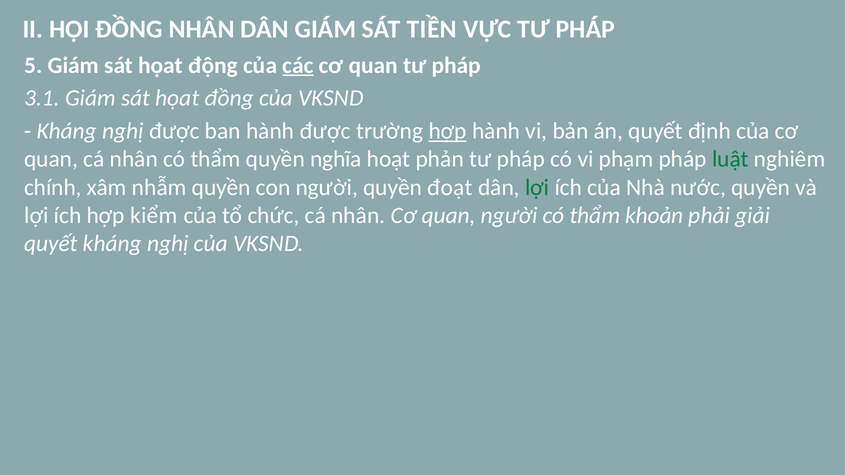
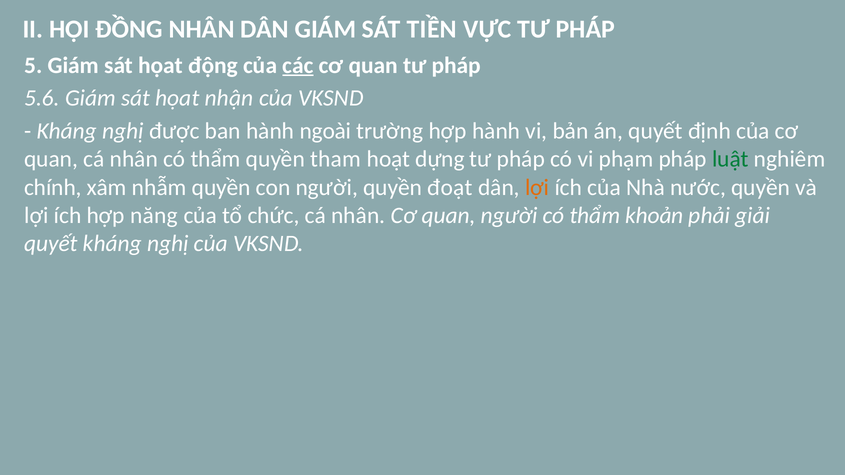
3.1: 3.1 -> 5.6 (42, 98)
họat đồng: đồng -> nhận (229, 98)
hành được: được -> ngoài (325, 131)
hợp underline: present -> none (448, 131)
nghĩa: nghĩa -> tham (336, 159)
phản: phản -> dựng (440, 159)
lợi colour: green -> orange (537, 187)
kiểm: kiểm -> năng (154, 216)
